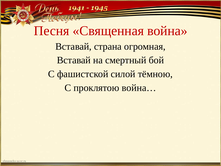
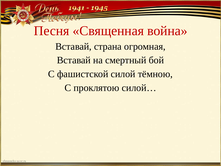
война…: война… -> силой… (139, 88)
